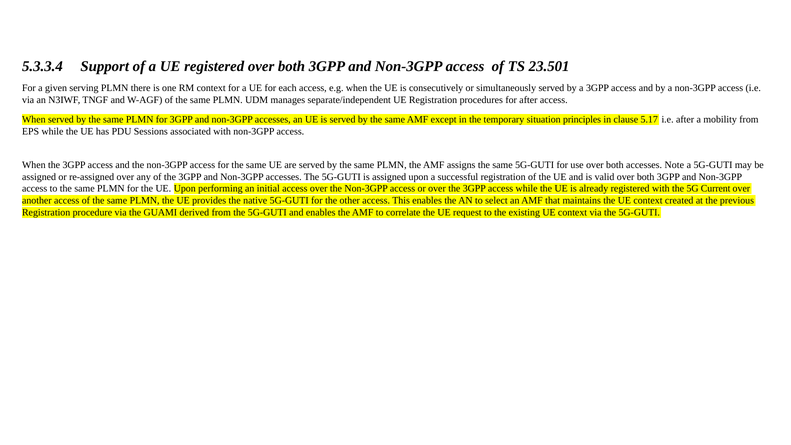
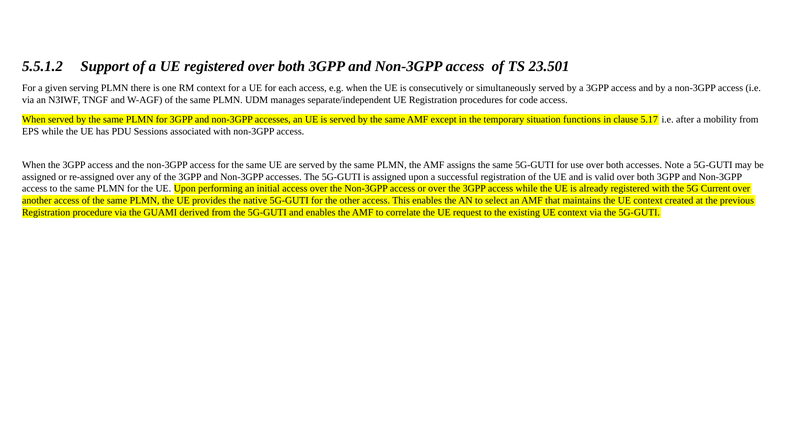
5.3.3.4: 5.3.3.4 -> 5.5.1.2 (42, 66)
for after: after -> code (528, 100)
principles: principles -> functions (582, 119)
